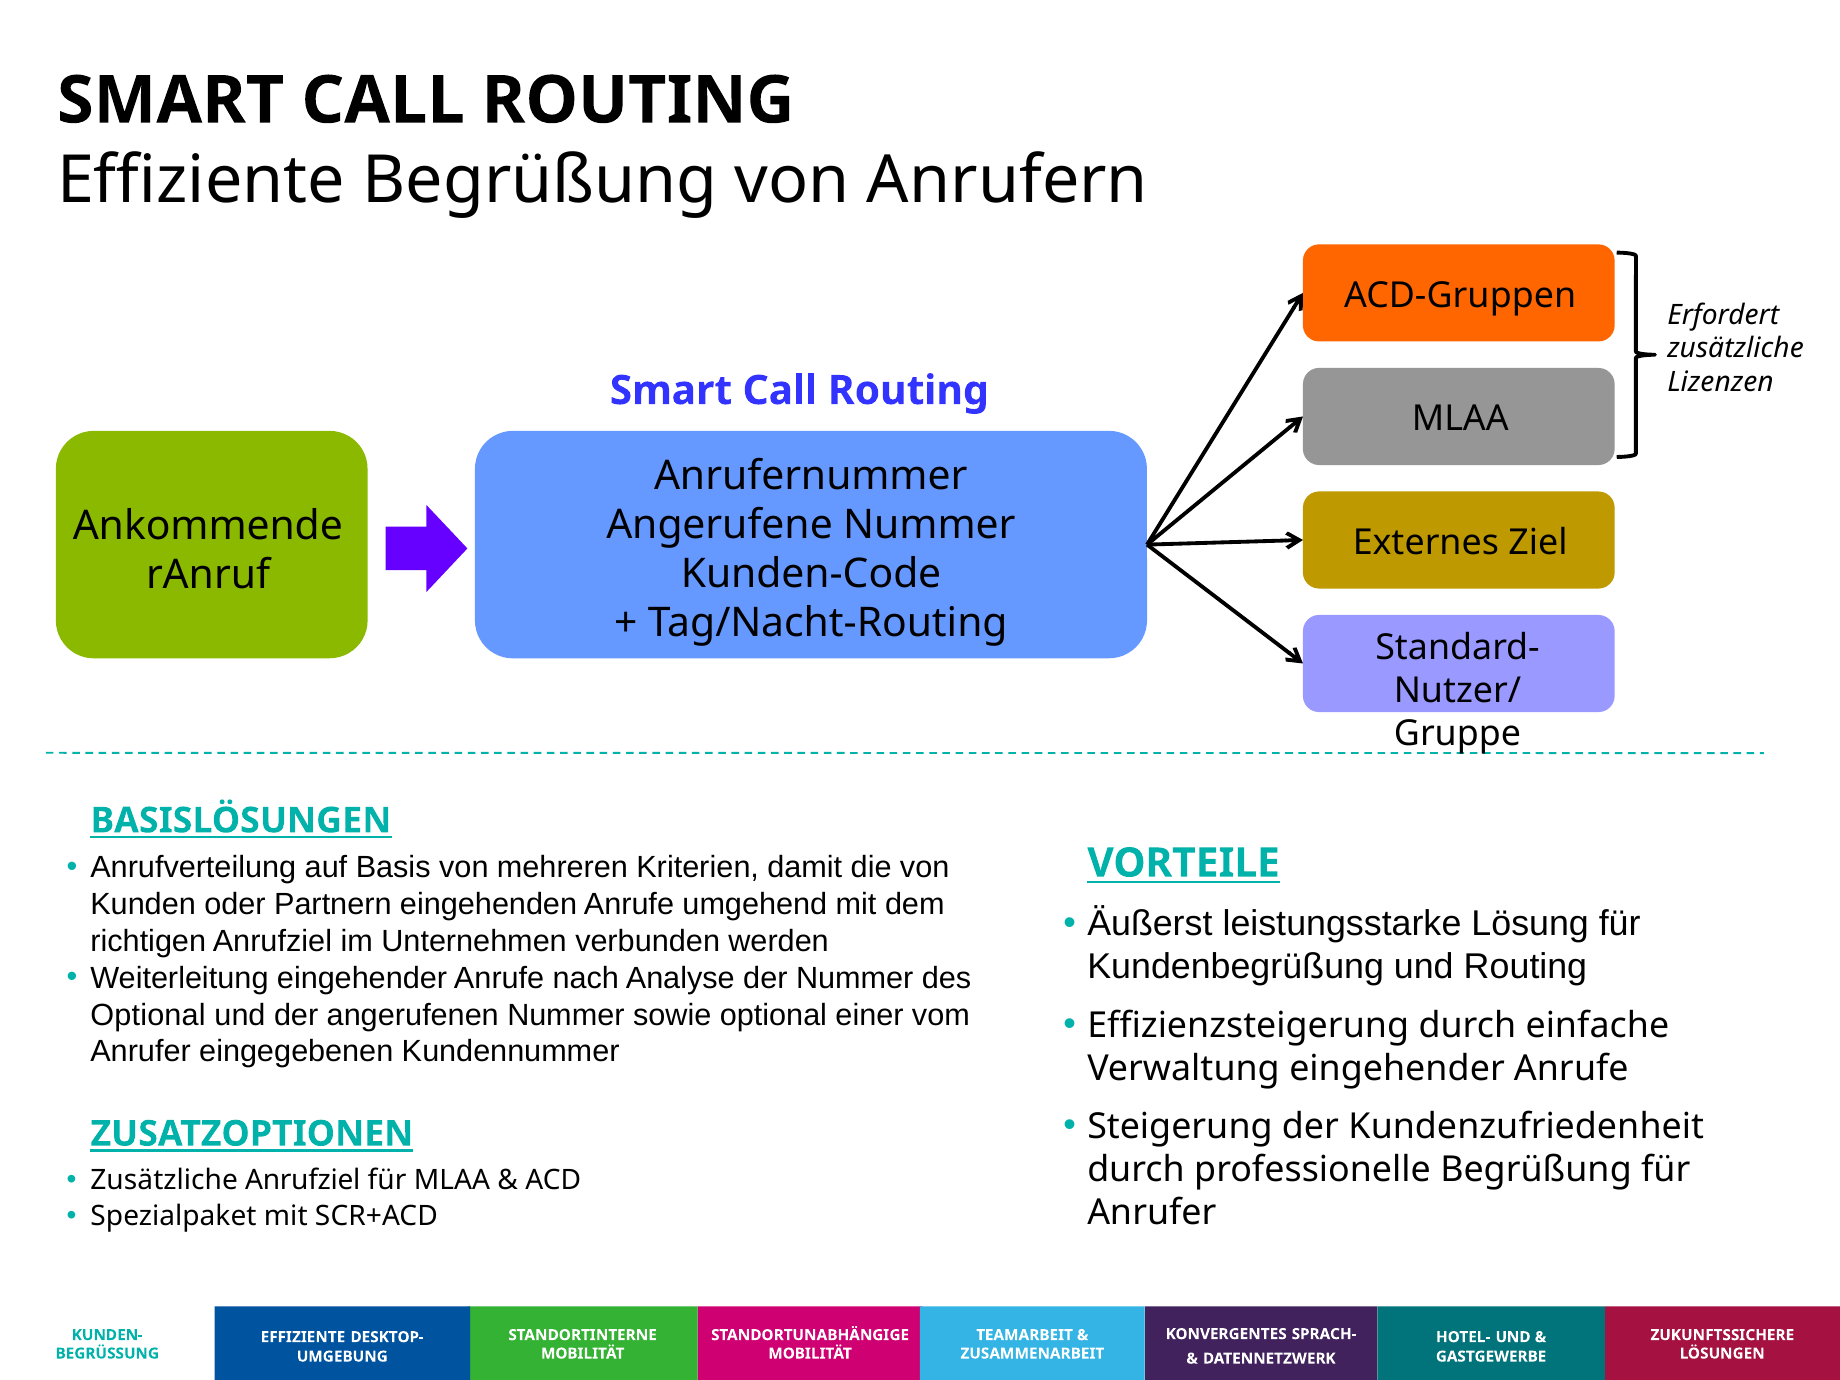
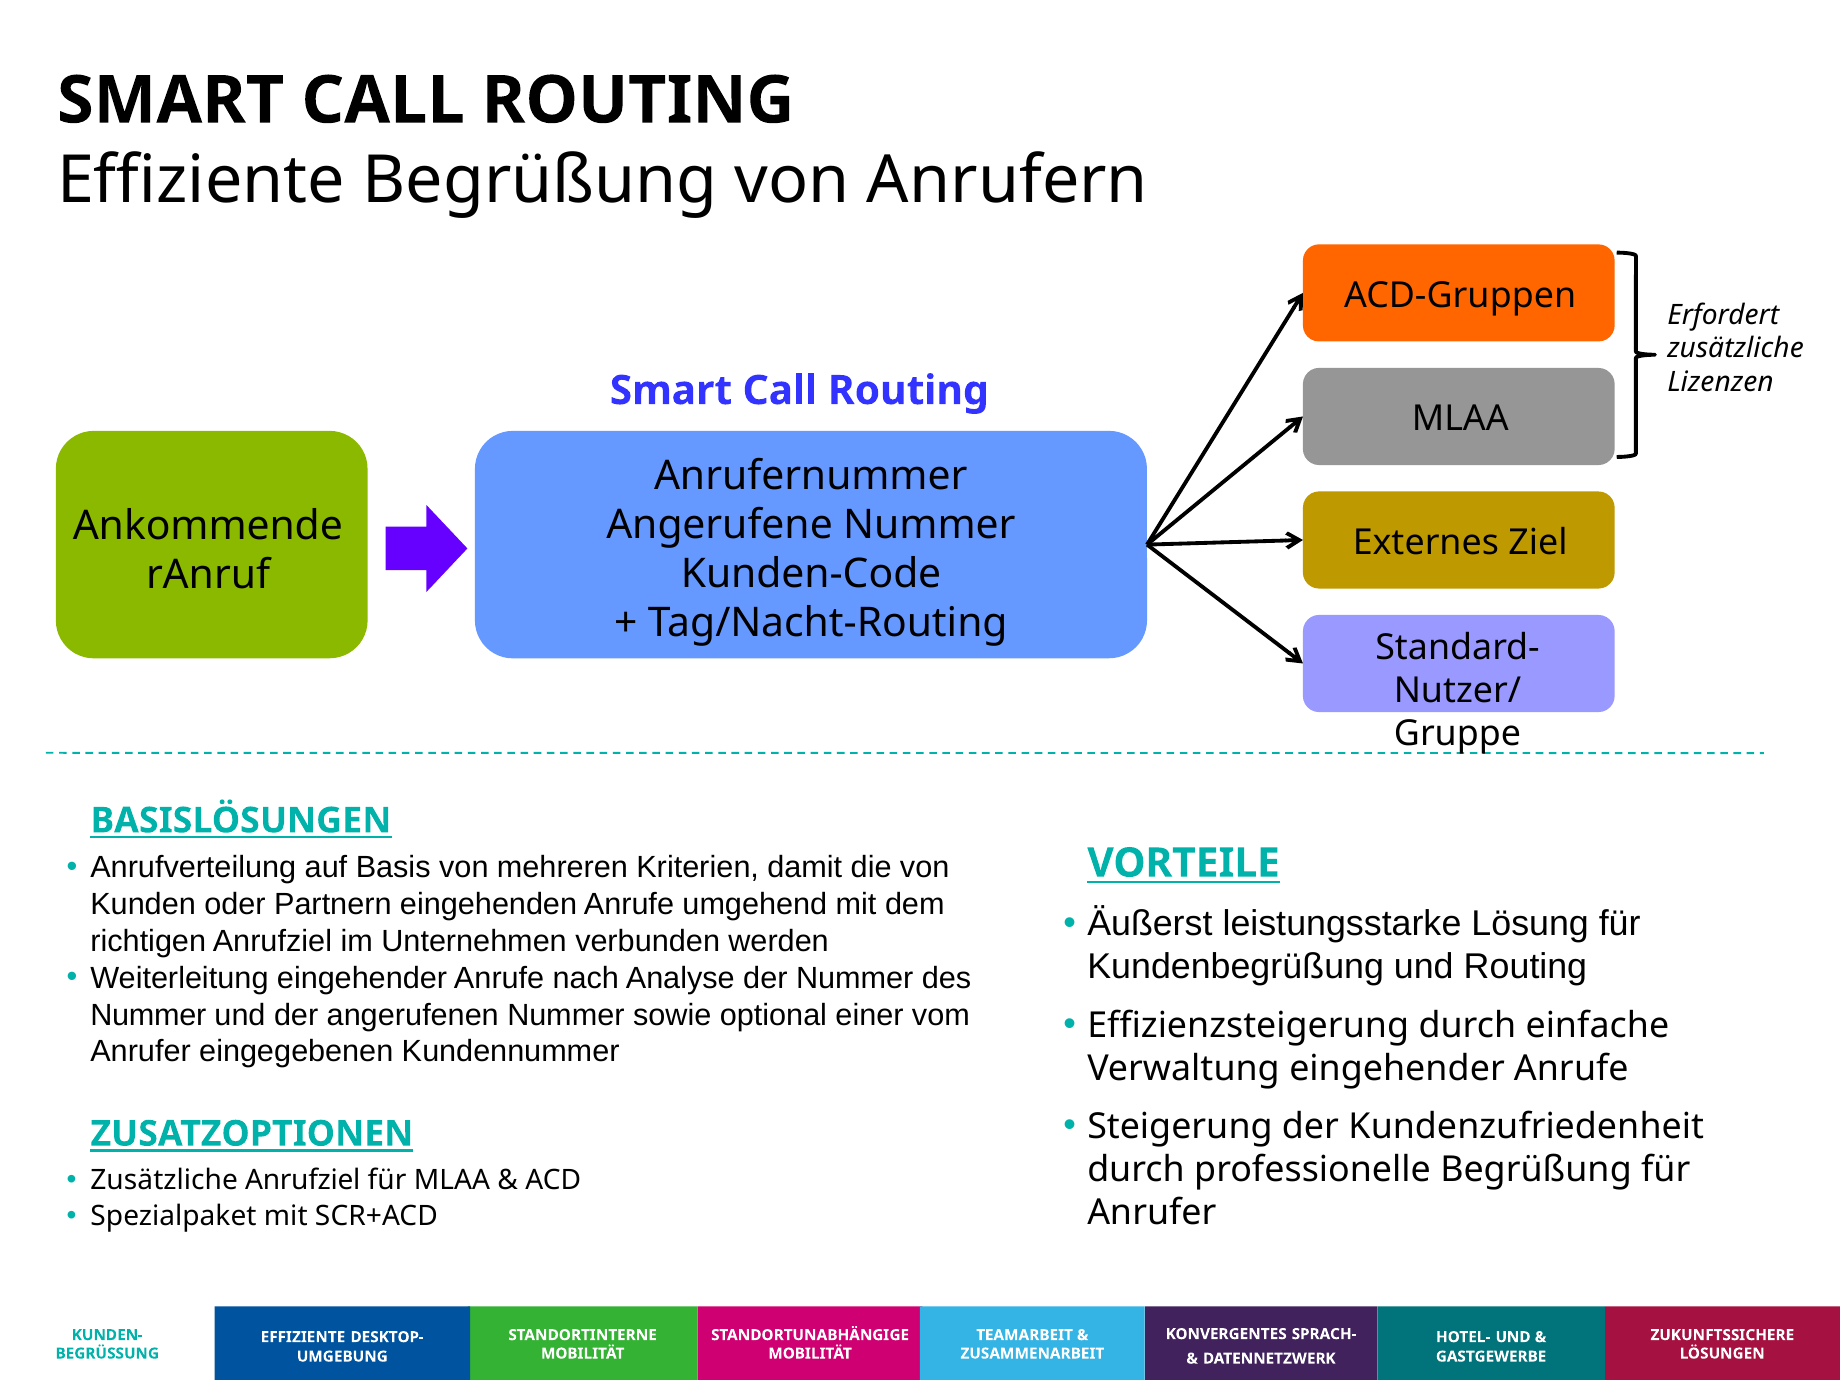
Optional: Optional -> Nummer (148, 1015)
